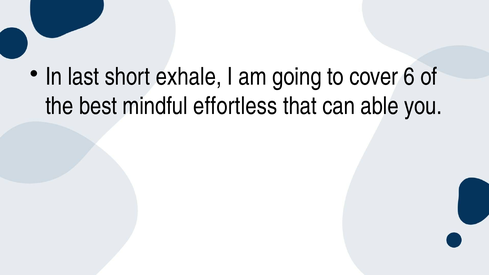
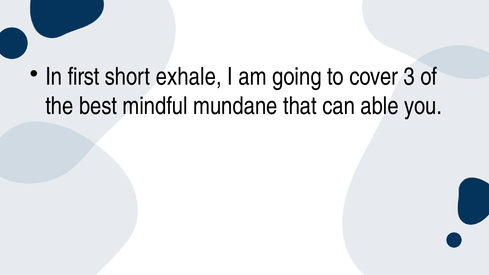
last: last -> first (84, 77)
6: 6 -> 3 (409, 77)
effortless: effortless -> mundane (235, 106)
